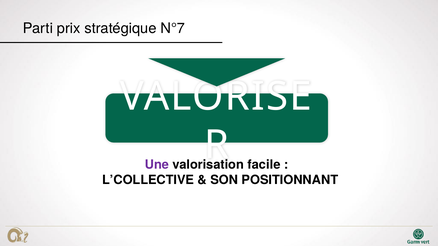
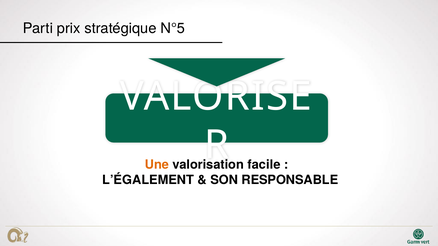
N°7: N°7 -> N°5 (173, 28)
Une colour: purple -> orange (157, 165)
L’COLLECTIVE: L’COLLECTIVE -> L’ÉGALEMENT (148, 180)
POSITIONNANT: POSITIONNANT -> RESPONSABLE (290, 180)
